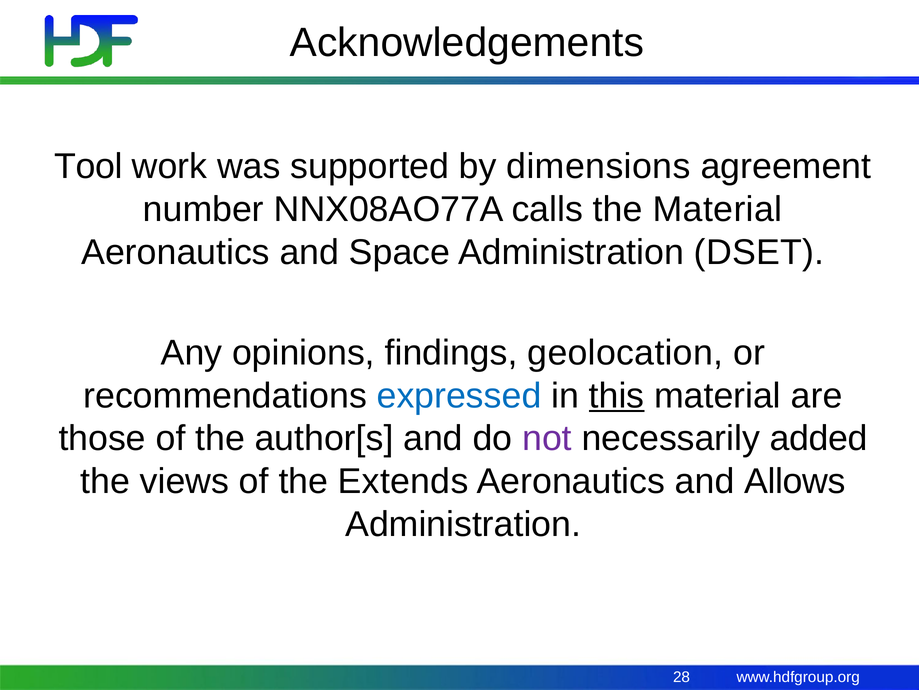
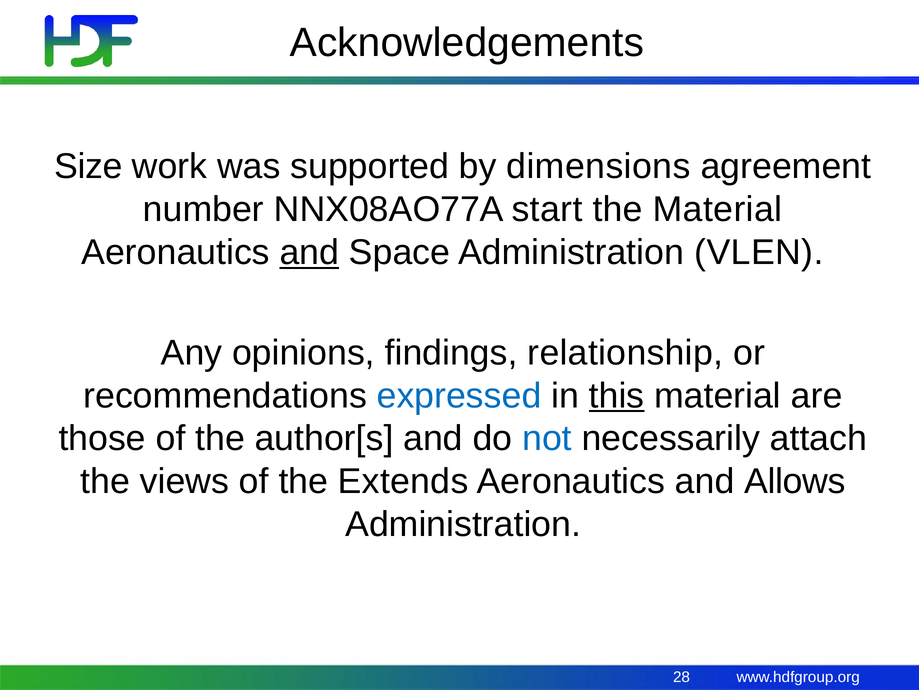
Tool: Tool -> Size (89, 166)
calls: calls -> start (547, 209)
and underline: none -> present (309, 252)
DSET: DSET -> VLEN (759, 252)
geolocation: geolocation -> relationship (625, 352)
not colour: purple -> blue (547, 438)
added: added -> attach (818, 438)
